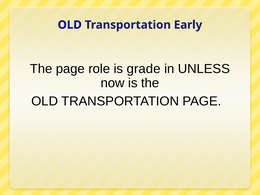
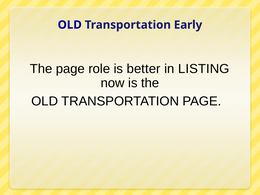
grade: grade -> better (144, 69)
UNLESS: UNLESS -> LISTING (204, 69)
